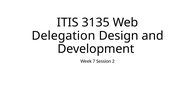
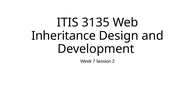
Delegation: Delegation -> Inheritance (64, 36)
